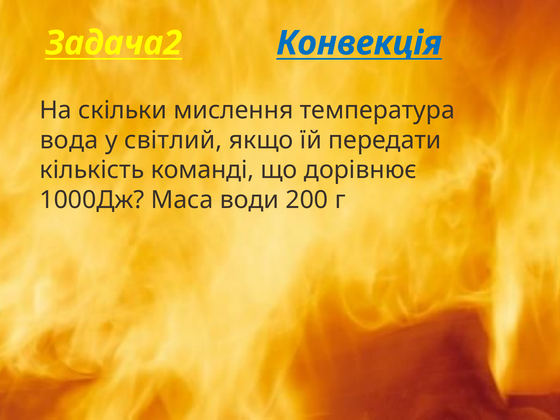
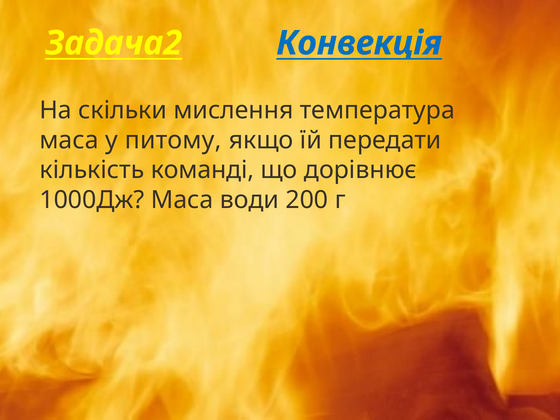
вода: вода -> маса (69, 140)
світлий: світлий -> питому (173, 140)
